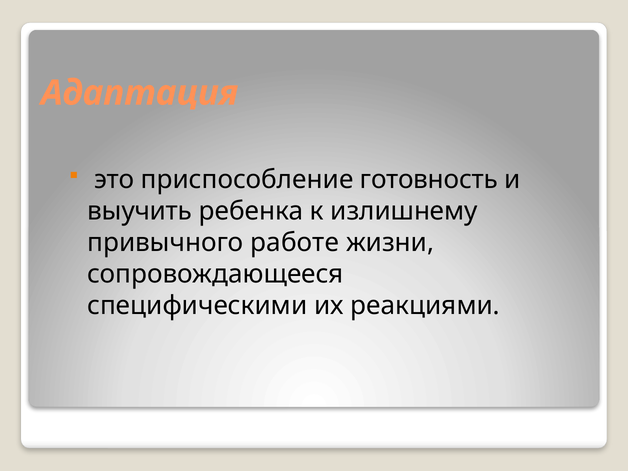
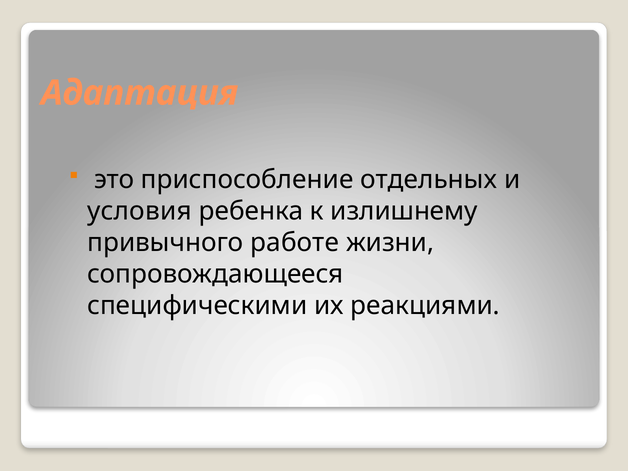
готовность: готовность -> отдельных (429, 180)
выучить: выучить -> условия (140, 211)
